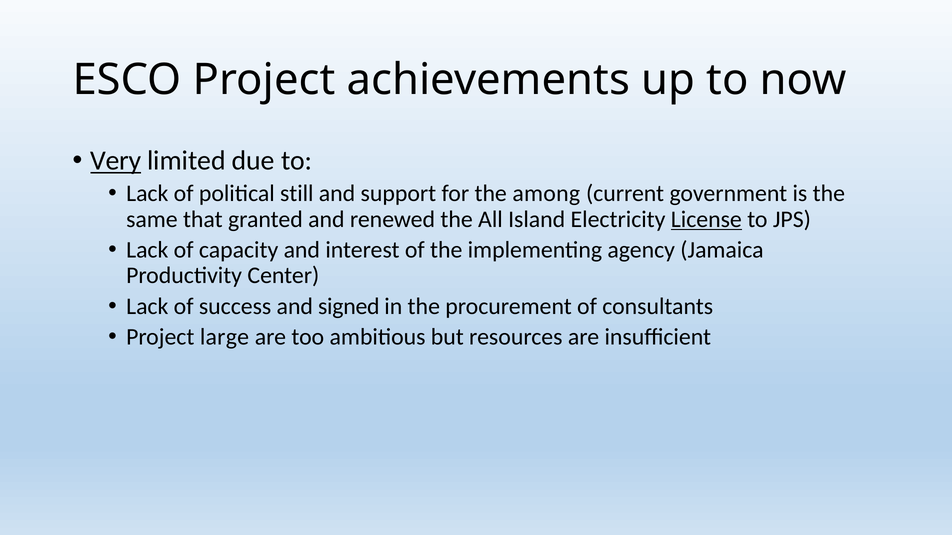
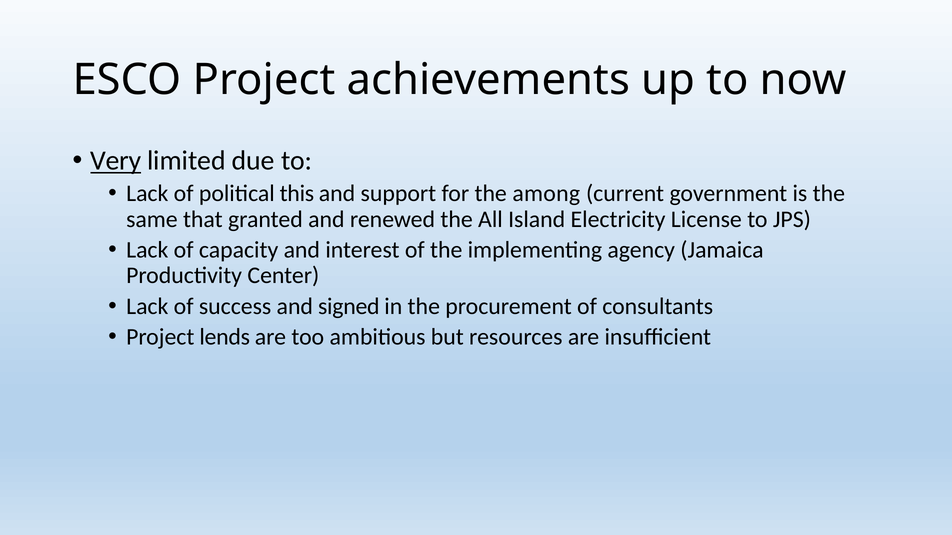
still: still -> this (297, 194)
License underline: present -> none (706, 219)
large: large -> lends (225, 337)
